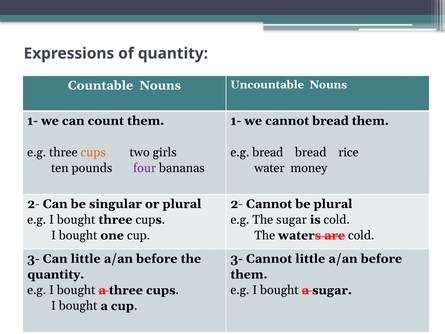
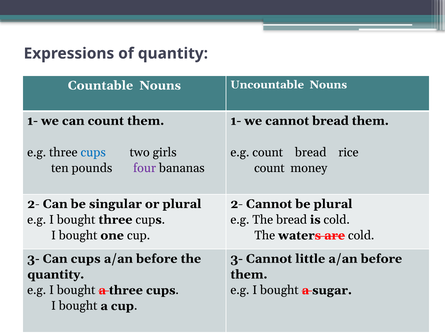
cups colour: orange -> blue (93, 152)
e.g bread: bread -> count (268, 152)
water: water -> count (269, 168)
The sugar: sugar -> bread (292, 219)
Can little: little -> cups (86, 259)
